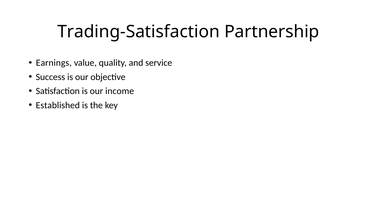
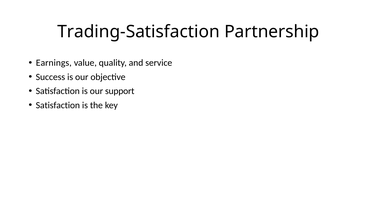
income: income -> support (120, 91)
Established: Established -> Satisfaction (58, 105)
